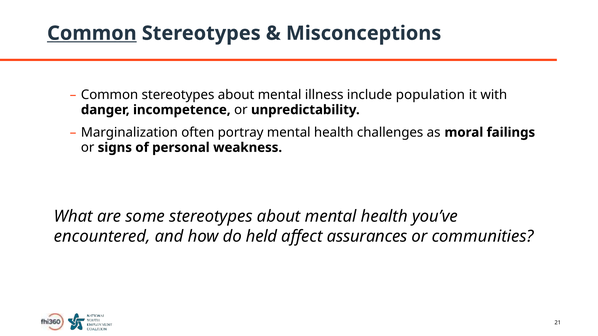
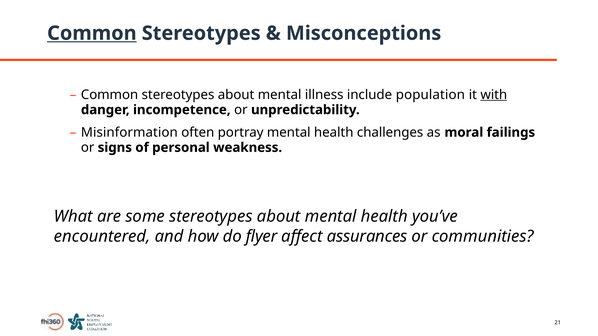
with underline: none -> present (494, 95)
Marginalization: Marginalization -> Misinformation (129, 133)
held: held -> flyer (262, 236)
